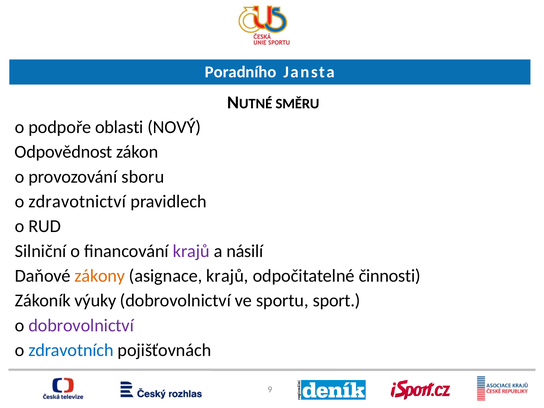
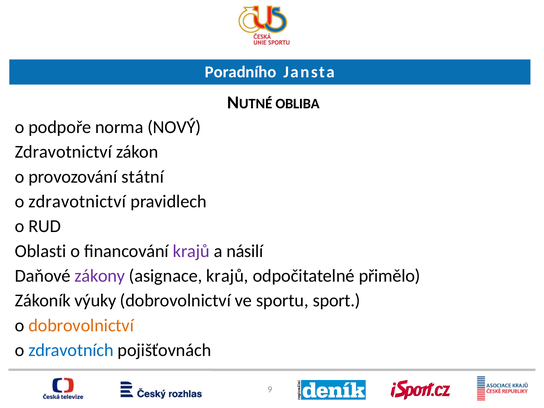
SMĚRU: SMĚRU -> OBLIBA (297, 104)
oblasti: oblasti -> norma (119, 127)
Odpovědnost: Odpovědnost -> Zdravotnictví (63, 152)
sboru: sboru -> státní (143, 177)
Silniční: Silniční -> Oblasti (41, 251)
zákony colour: orange -> purple (100, 276)
činnosti: činnosti -> přimělo (390, 276)
dobrovolnictví colour: purple -> orange (81, 325)
